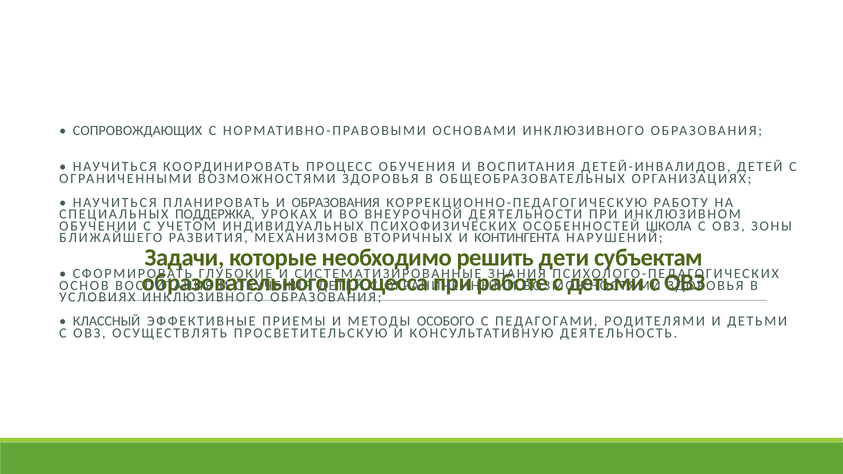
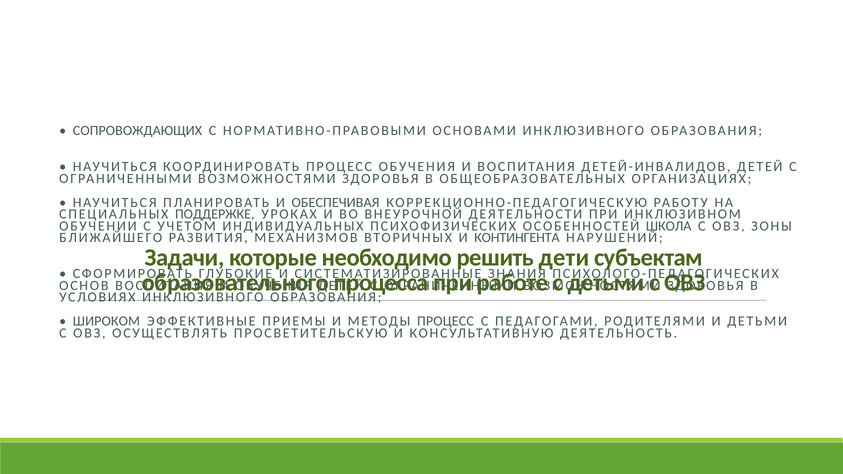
И ОБРАЗОВАНИЯ: ОБРАЗОВАНИЯ -> ОБЕСПЕЧИВАЯ (336, 203)
ПОДДЕРЖКА: ПОДДЕРЖКА -> ПОДДЕРЖКЕ (215, 214)
КЛАССНЫЙ: КЛАССНЫЙ -> ШИРОКОМ (106, 321)
МЕТОДЫ ОСОБОГО: ОСОБОГО -> ПРОЦЕСС (446, 321)
